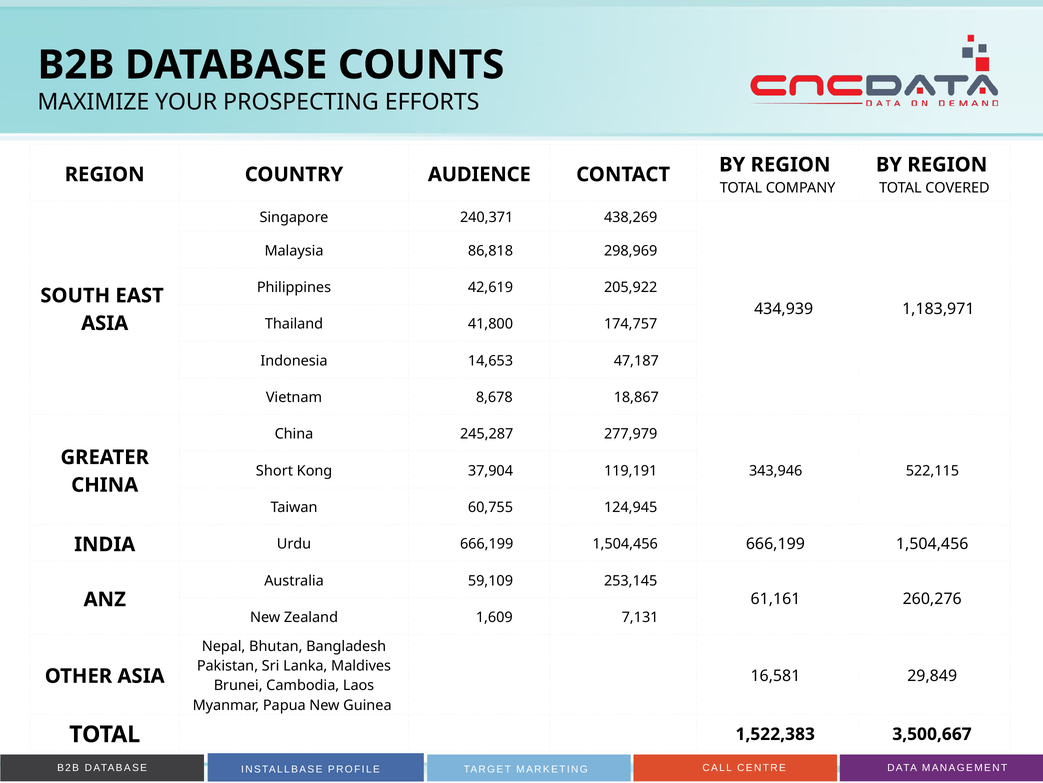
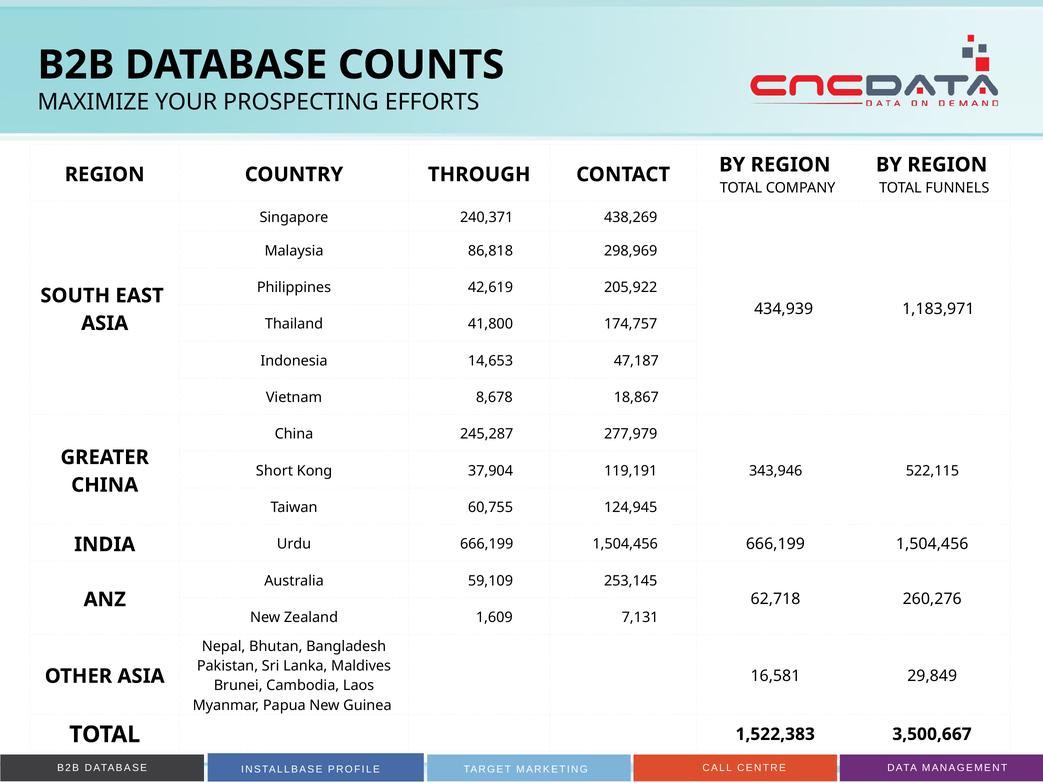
AUDIENCE: AUDIENCE -> THROUGH (479, 174)
COVERED: COVERED -> FUNNELS (957, 188)
61,161: 61,161 -> 62,718 (775, 599)
